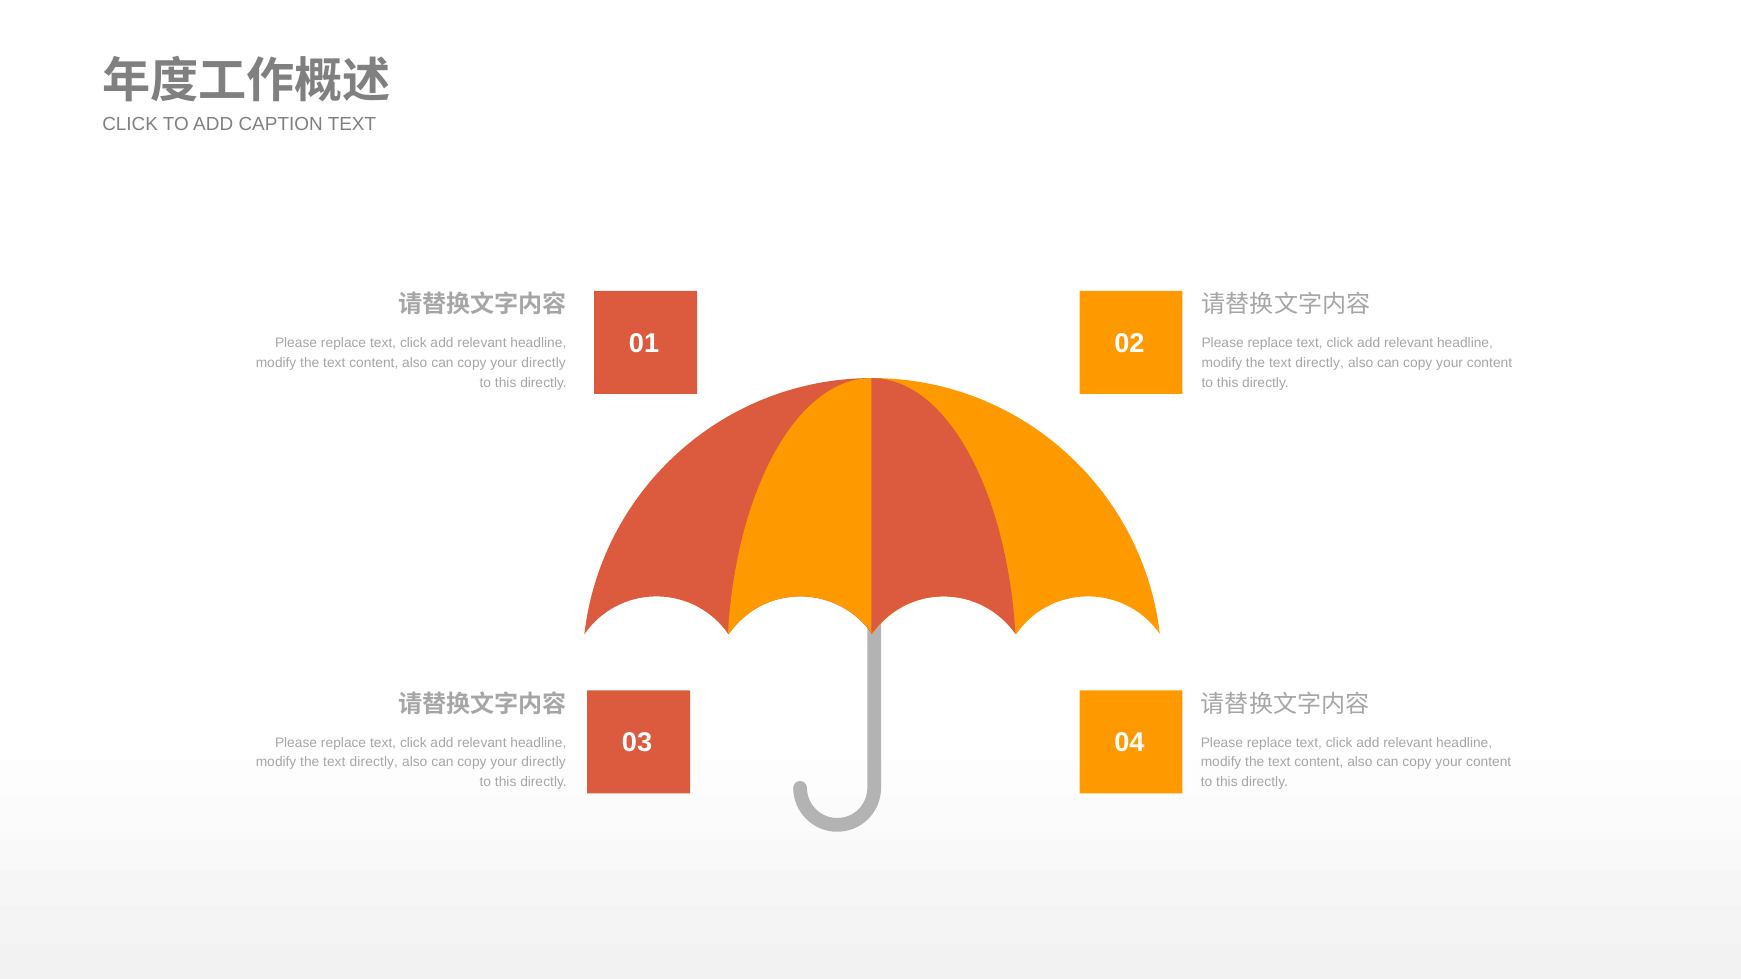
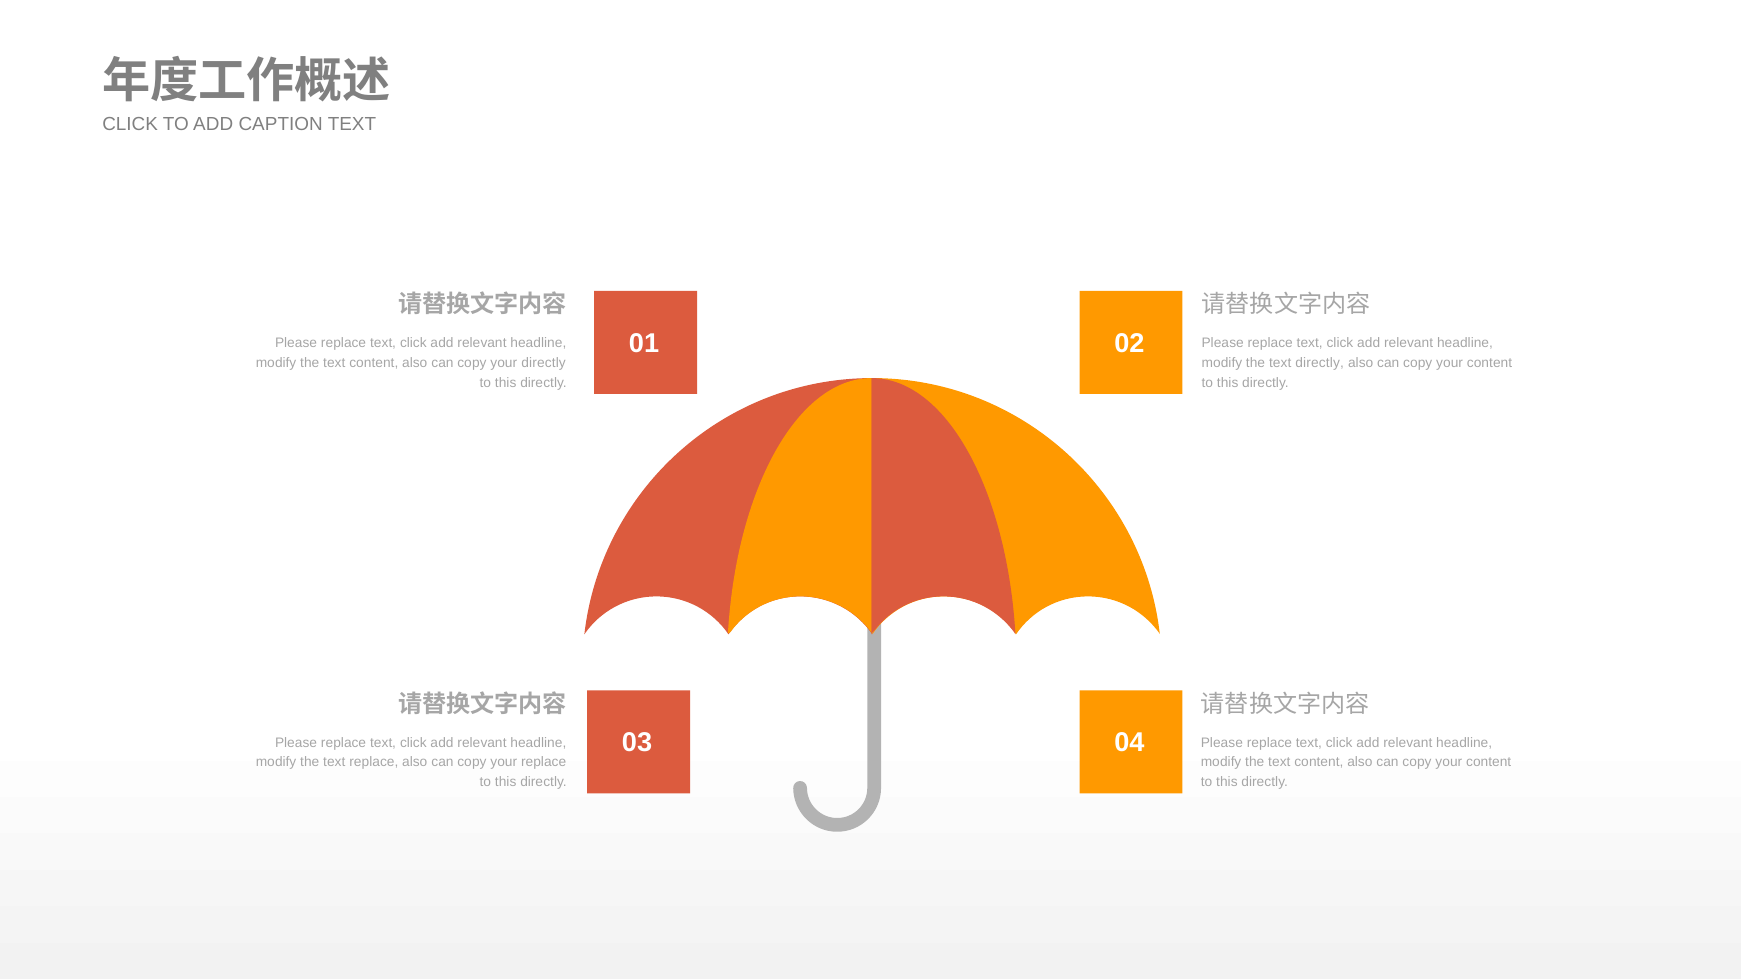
directly: directly -> replace (374, 763)
directly: directly -> replace (544, 763)
